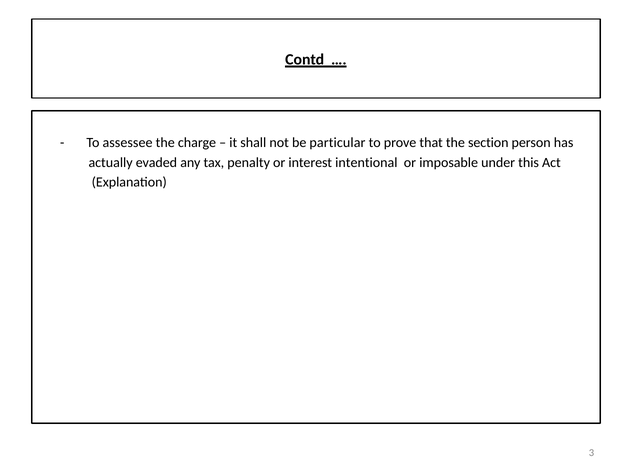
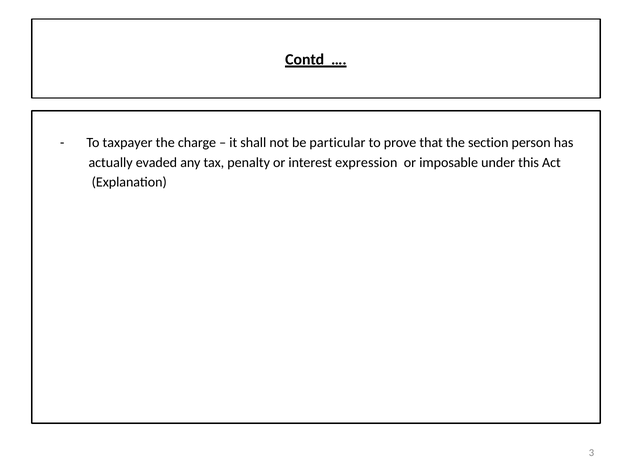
assessee: assessee -> taxpayer (128, 143)
intentional: intentional -> expression (366, 162)
